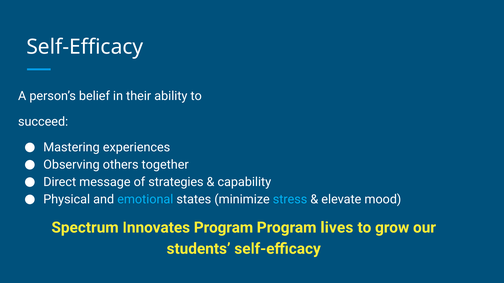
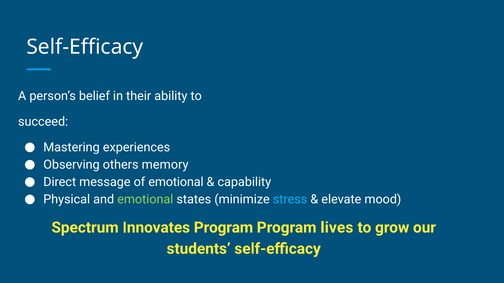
together: together -> memory (165, 165)
of strategies: strategies -> emotional (176, 182)
emotional colour: light blue -> light green (145, 200)
